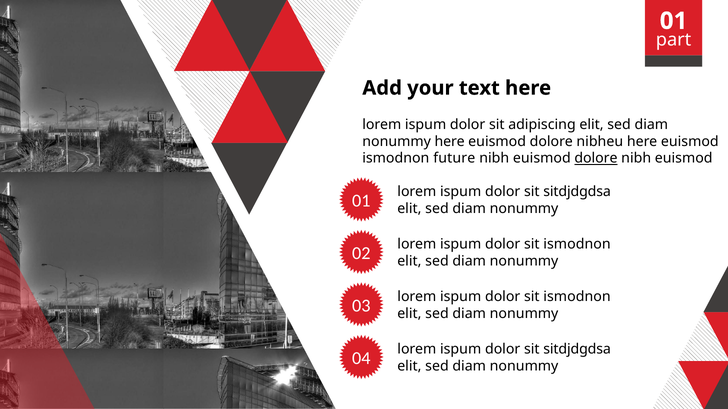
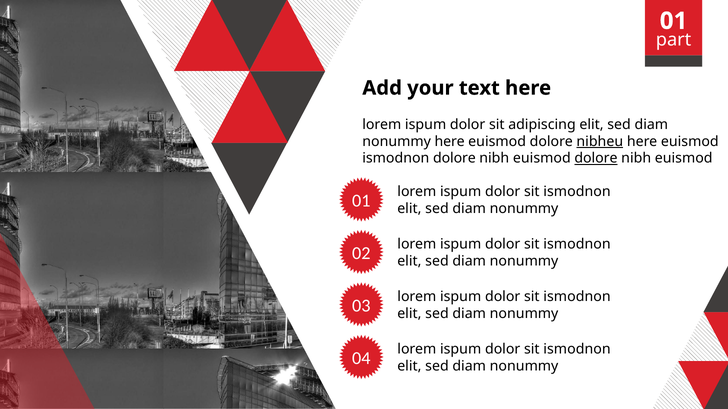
nibheu underline: none -> present (600, 142)
ismodnon future: future -> dolore (454, 159)
sitdjdgdsa: sitdjdgdsa -> ismodnon (577, 192)
sitdjdgdsa: sitdjdgdsa -> ismodnon (577, 350)
